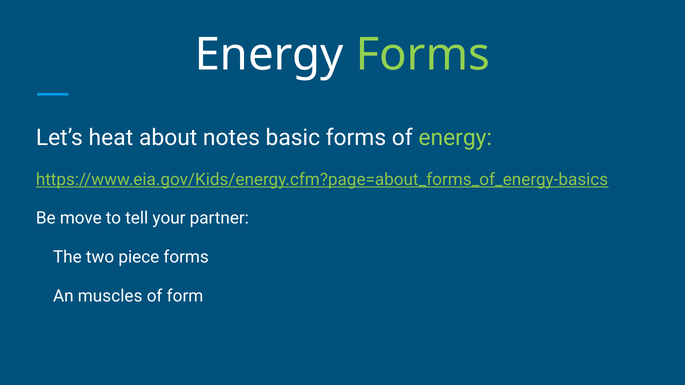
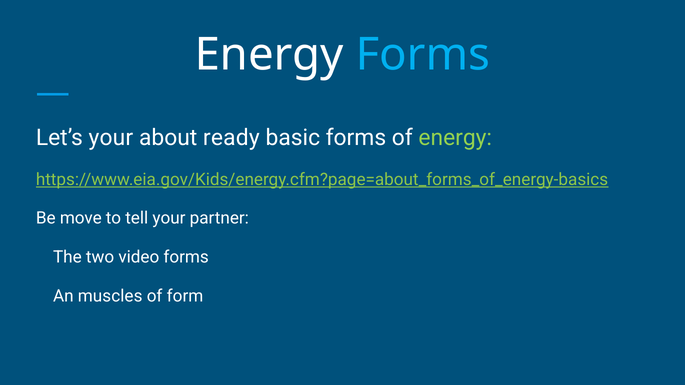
Forms colour: light green -> light blue (423, 55)
Let’s heat: heat -> your (111, 138)
notes: notes -> ready (231, 138)
piece: piece -> video (139, 257)
